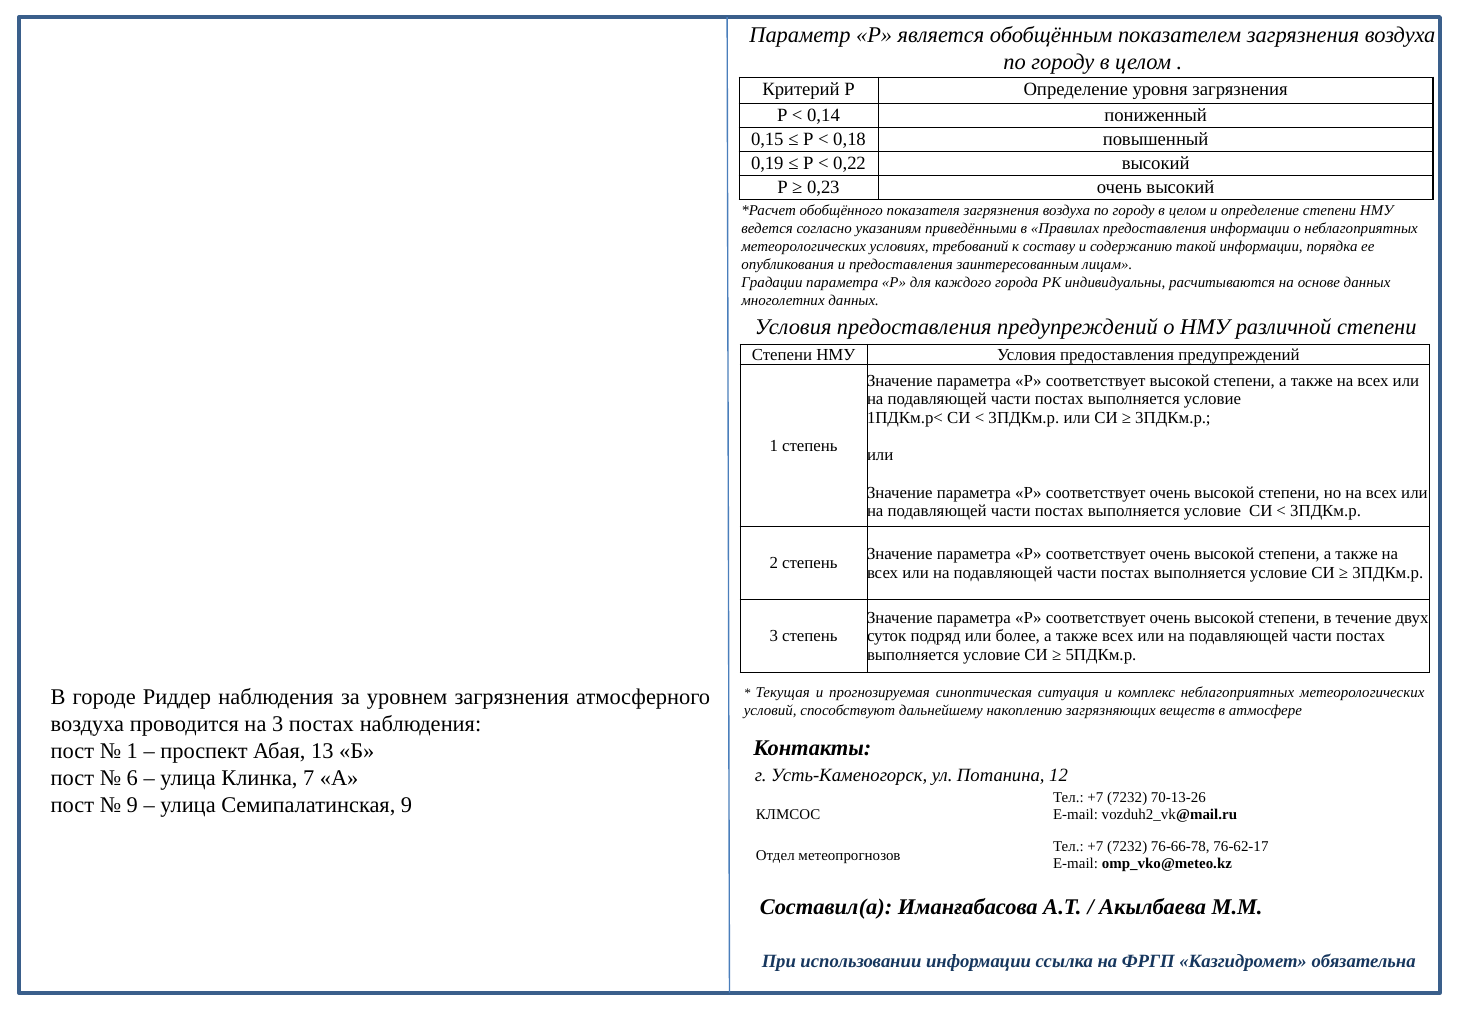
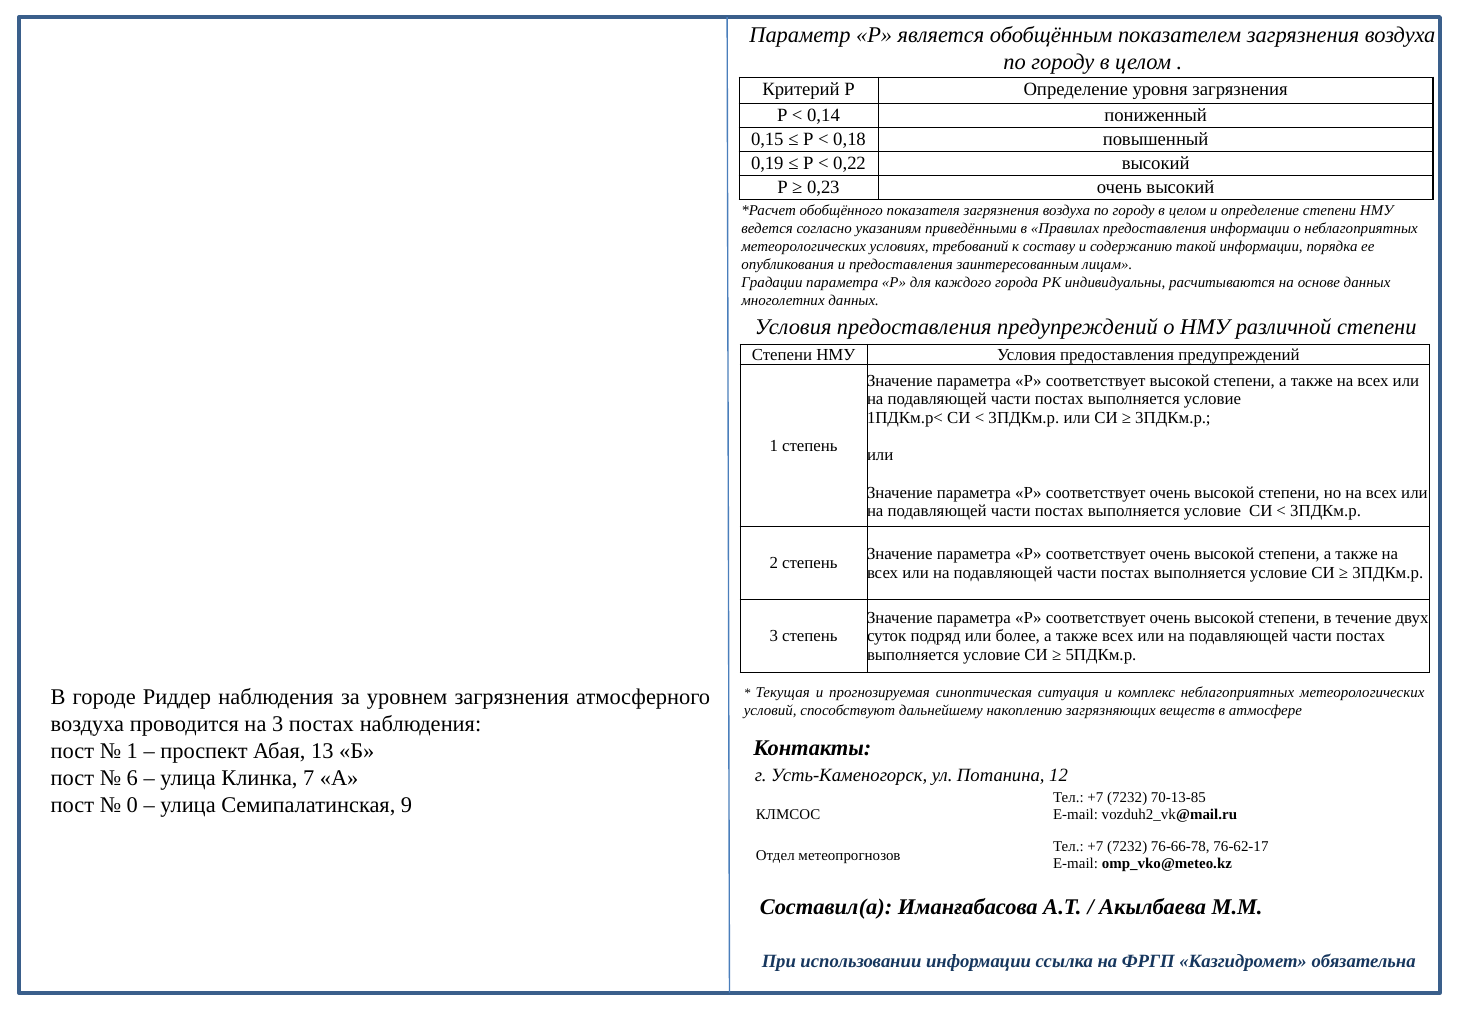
70-13-26: 70-13-26 -> 70-13-85 (1178, 798)
9: 9 -> 0 (132, 805)
